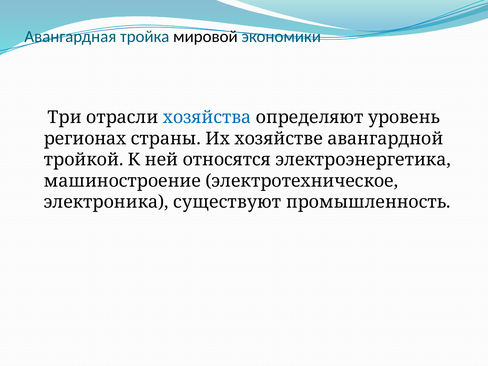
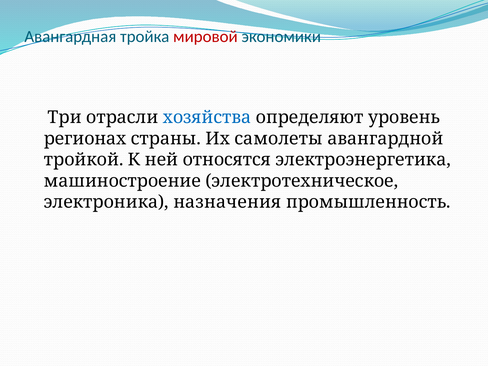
мировой colour: black -> red (205, 37)
хозяйстве: хозяйстве -> самолеты (279, 139)
существуют: существуют -> назначения (227, 202)
